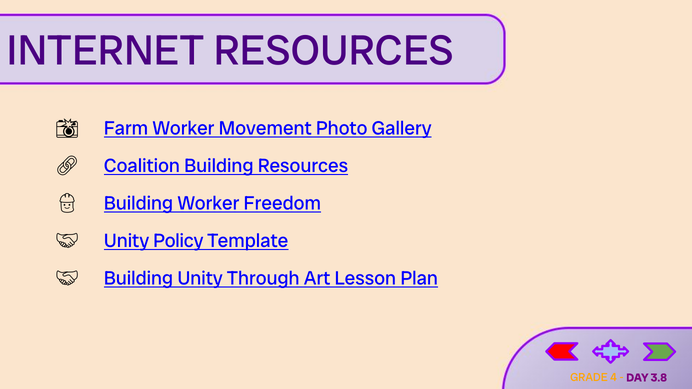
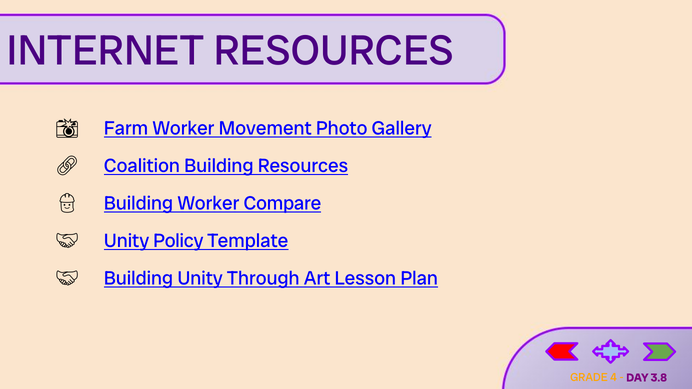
Freedom: Freedom -> Compare (282, 204)
